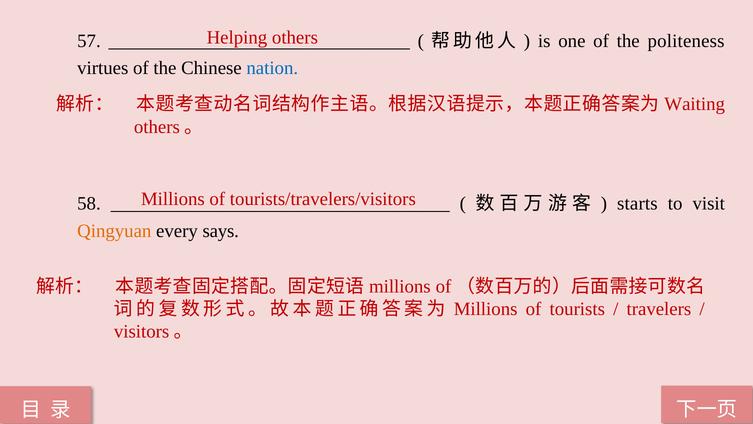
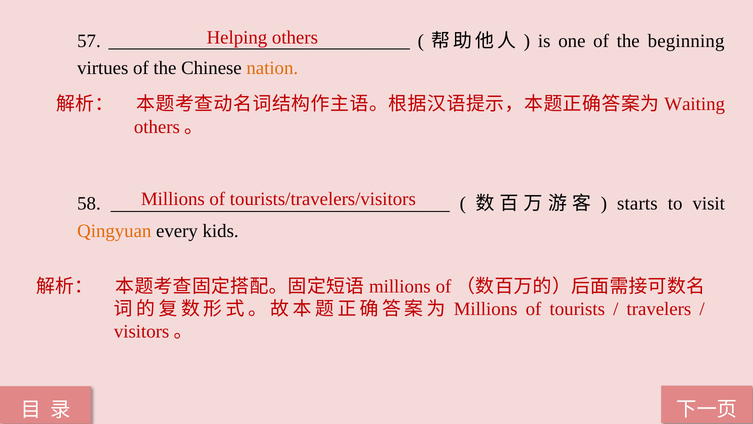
politeness: politeness -> beginning (686, 41)
nation colour: blue -> orange (272, 68)
says: says -> kids (221, 231)
